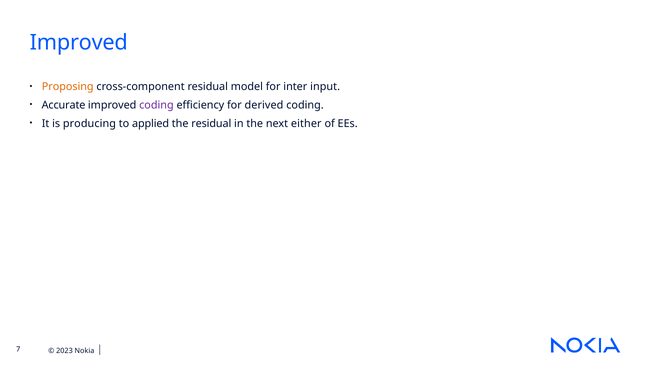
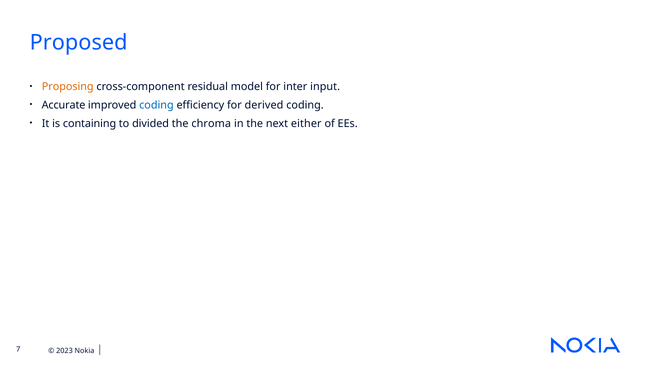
Improved: Improved -> Proposed (79, 43)
coding colour: purple -> blue (156, 105)
producing: producing -> containing (90, 123)
applied: applied -> divided (151, 123)
the residual: residual -> chroma (211, 123)
